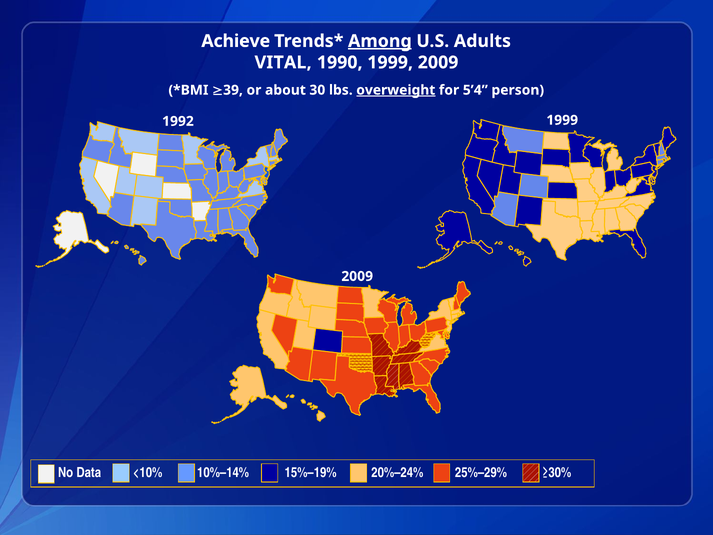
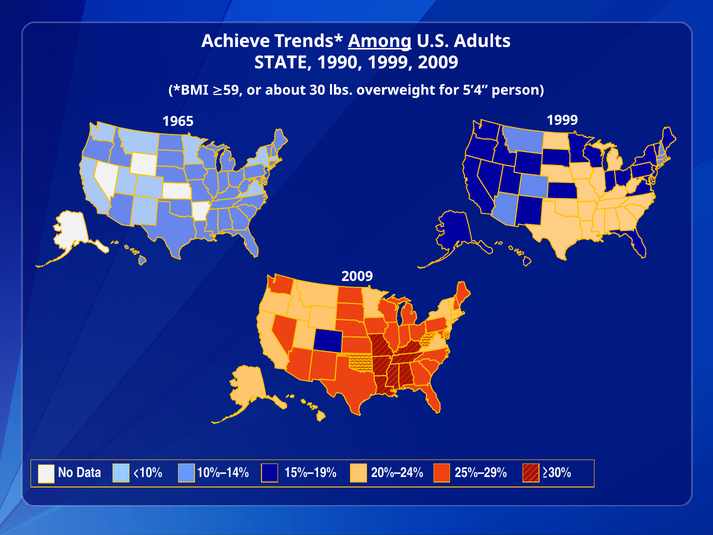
VITAL: VITAL -> STATE (283, 62)
39: 39 -> 59 (233, 90)
overweight underline: present -> none (396, 90)
1992: 1992 -> 1965 (178, 121)
